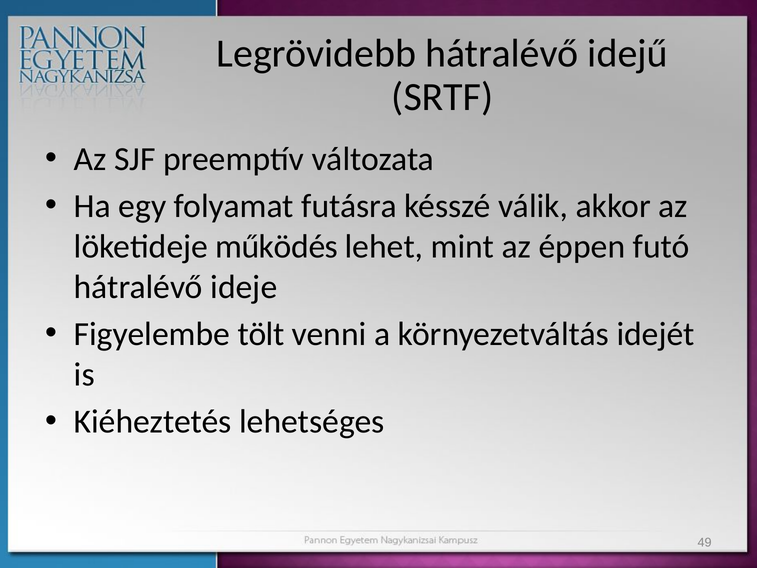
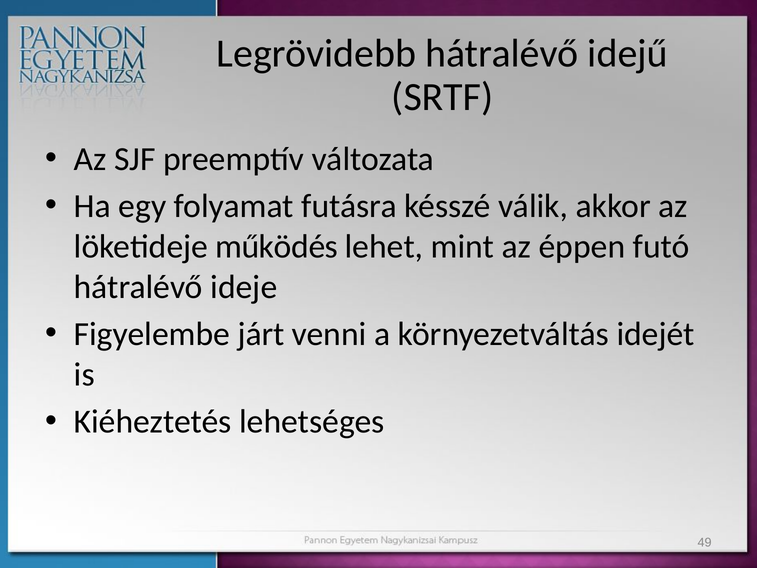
tölt: tölt -> járt (261, 334)
